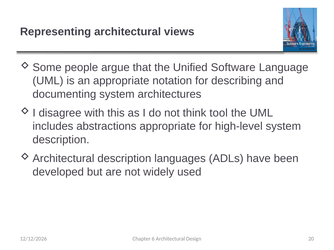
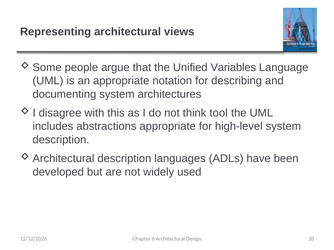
Software: Software -> Variables (233, 68)
